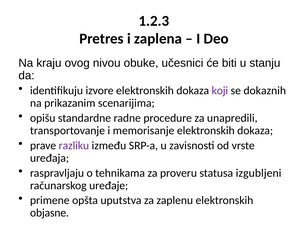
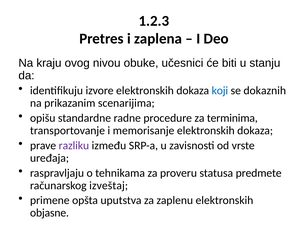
koji colour: purple -> blue (220, 91)
unapredili: unapredili -> terminima (232, 118)
izgubljeni: izgubljeni -> predmete (259, 173)
uređaje: uređaje -> izveštaj (109, 185)
